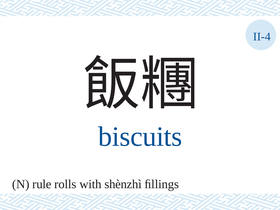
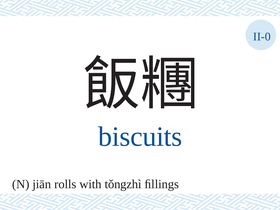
II-4: II-4 -> II-0 (262, 37)
rule: rule -> jiān (42, 184)
shènzhì: shènzhì -> tǒngzhì (123, 184)
